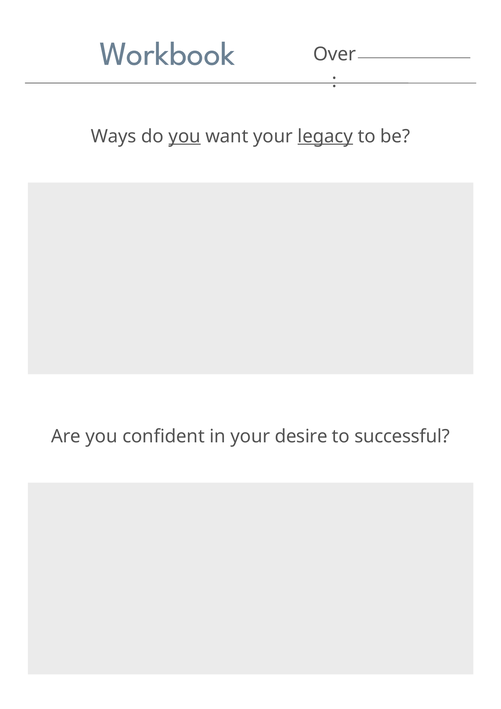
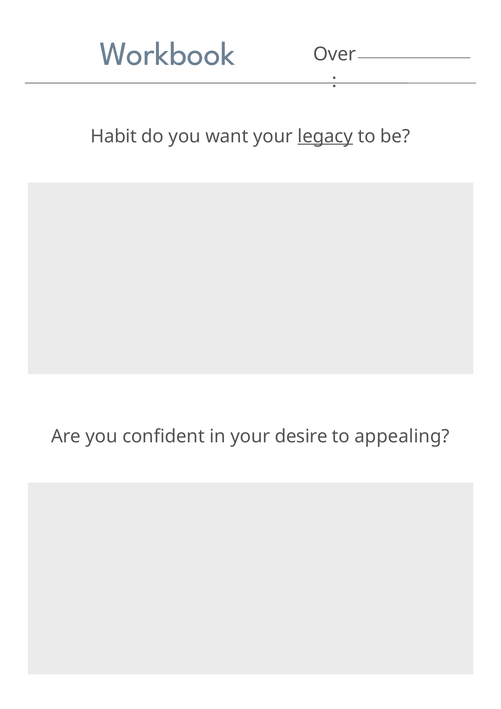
Ways: Ways -> Habit (114, 136)
you underline: present -> none (185, 136)
successful: successful -> appealing (402, 436)
